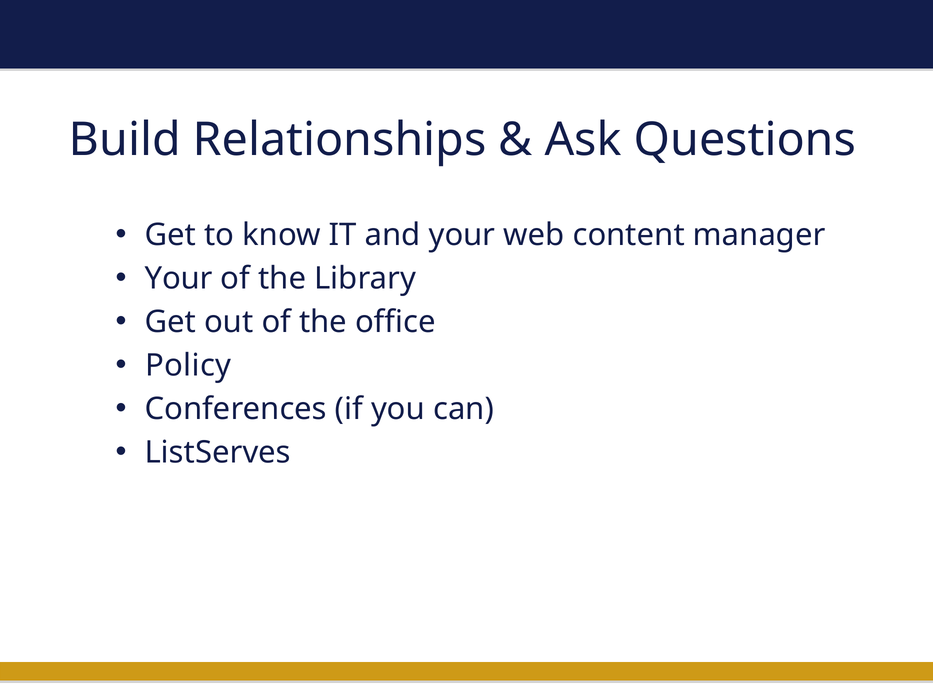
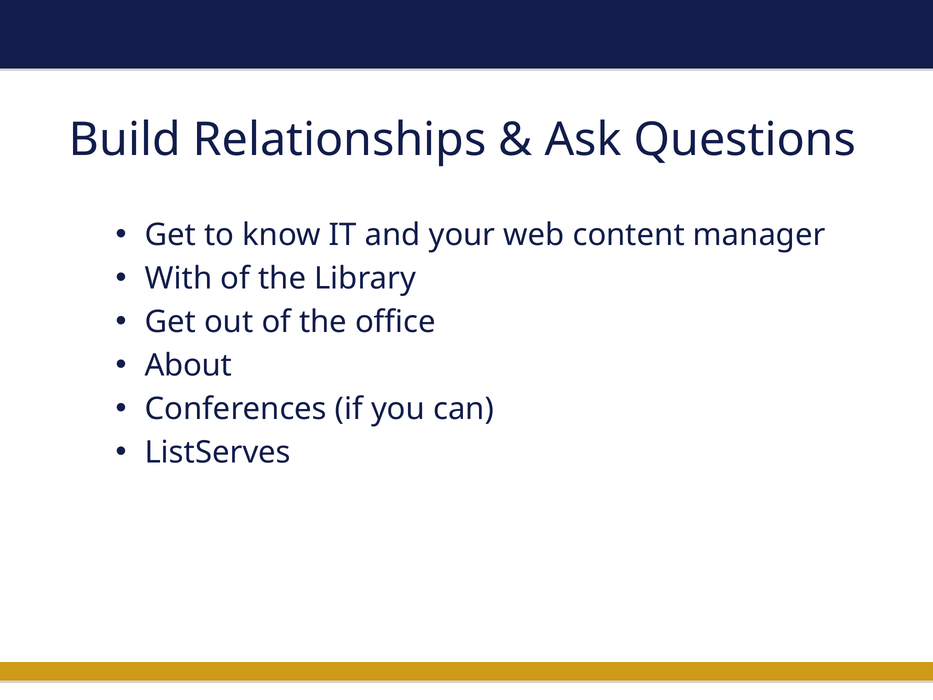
Your: Your -> With (179, 278)
Policy: Policy -> About (188, 365)
